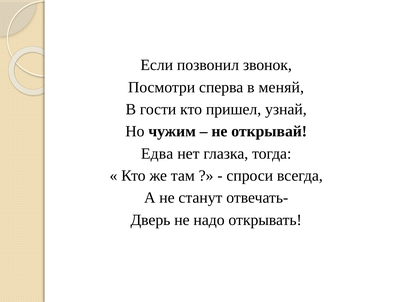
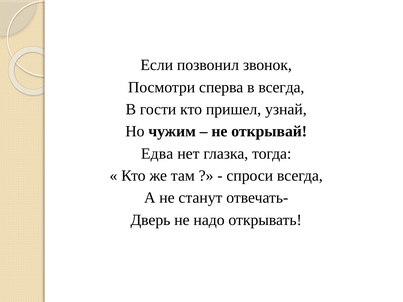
в меняй: меняй -> всегда (281, 87)
